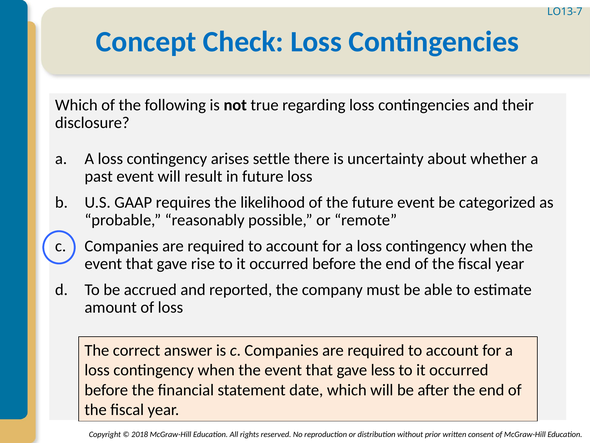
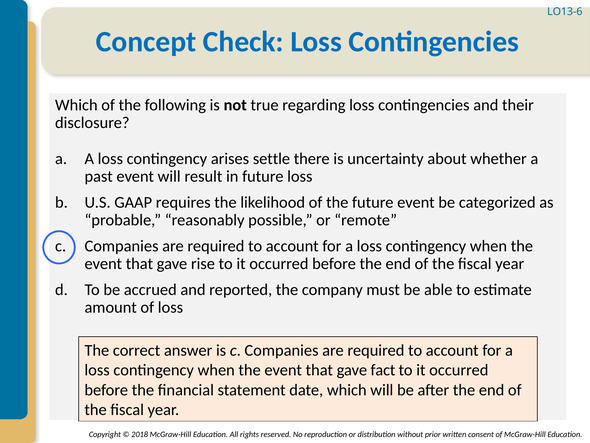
LO13-7: LO13-7 -> LO13-6 (565, 12)
less: less -> fact (383, 370)
